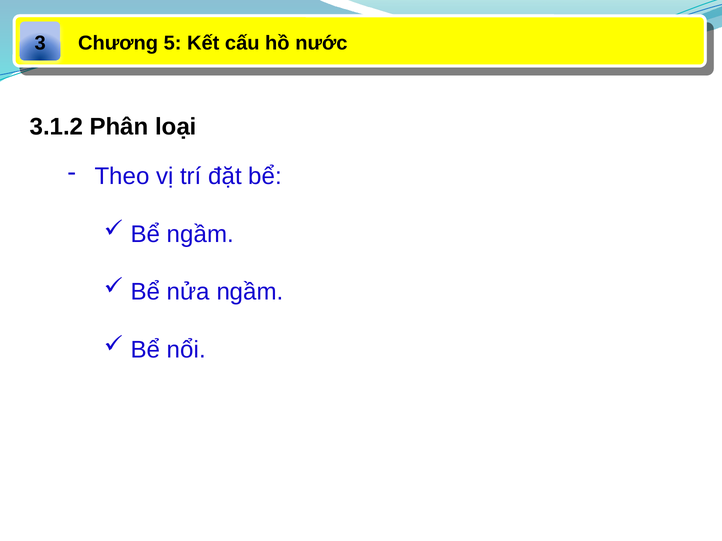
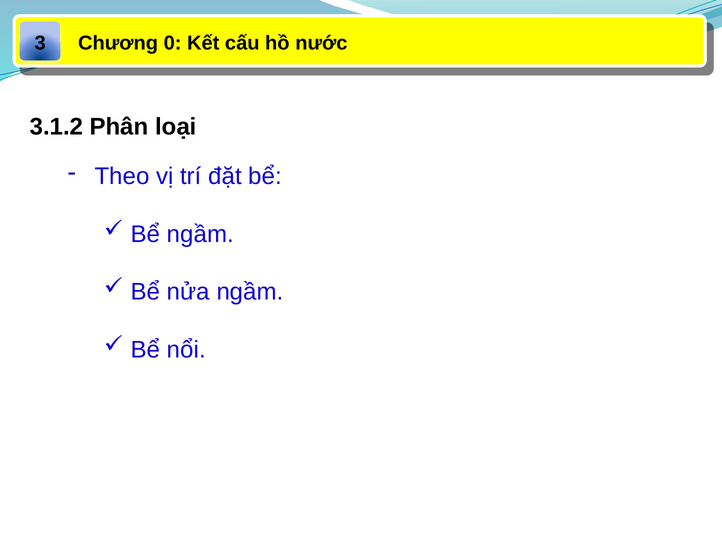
5: 5 -> 0 (173, 43)
